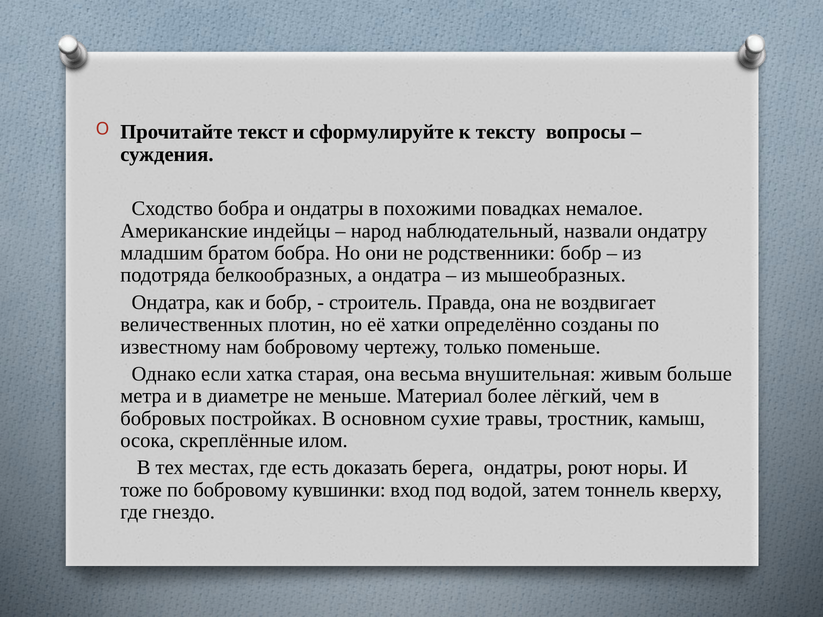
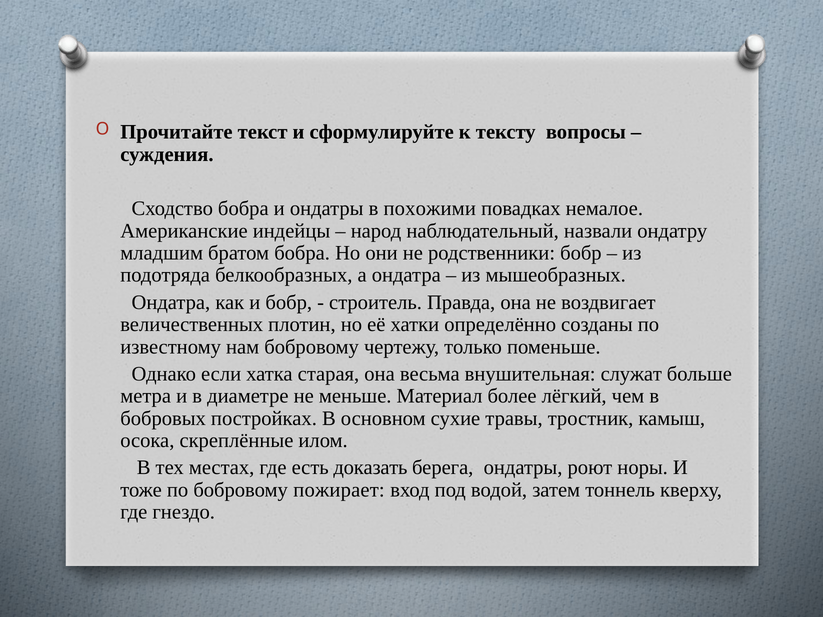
живым: живым -> служат (631, 374)
кувшинки: кувшинки -> пожирает (339, 490)
